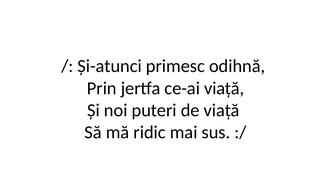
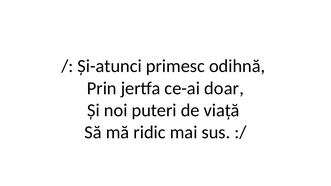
ce-ai viață: viață -> doar (224, 88)
